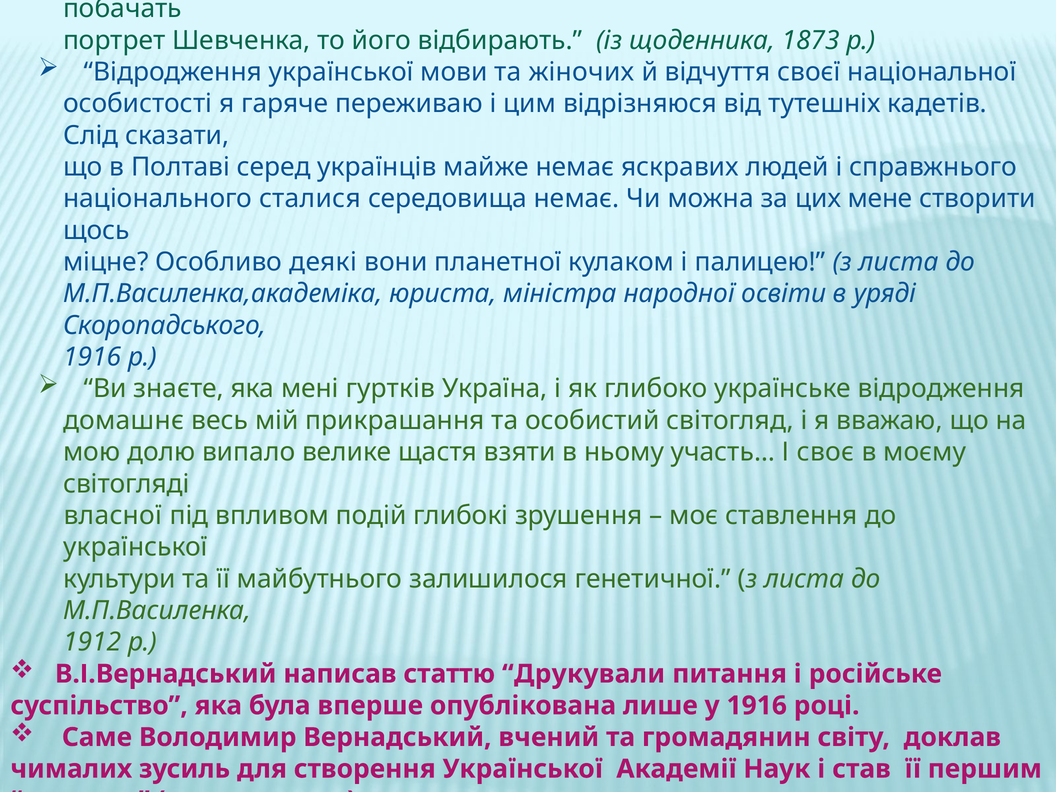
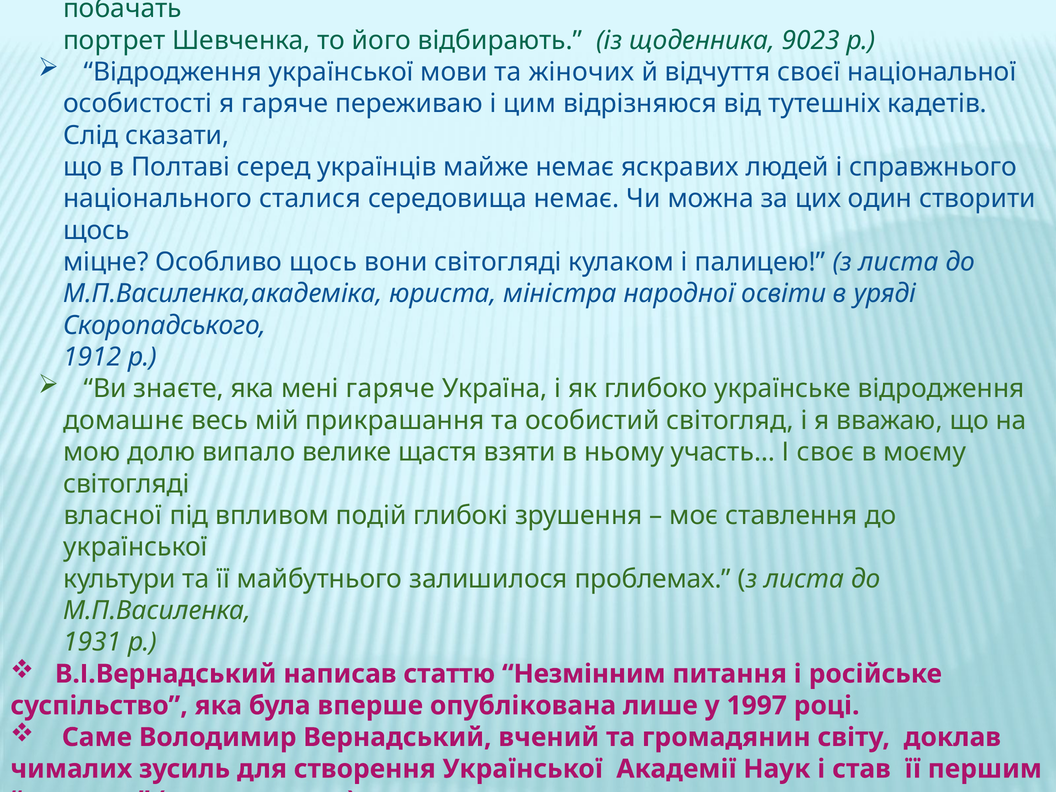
1873: 1873 -> 9023 (811, 40)
мене: мене -> один (880, 199)
Особливо деякі: деякі -> щось (323, 262)
вони планетної: планетної -> світогляді (498, 262)
1916: 1916 -> 1912 (92, 357)
мені гуртків: гуртків -> гаряче (390, 389)
генетичної: генетичної -> проблемах (653, 579)
1912: 1912 -> 1931 (92, 642)
Друкували: Друкували -> Незмінним (584, 674)
у 1916: 1916 -> 1997 (757, 706)
